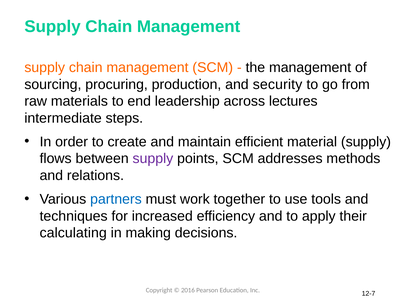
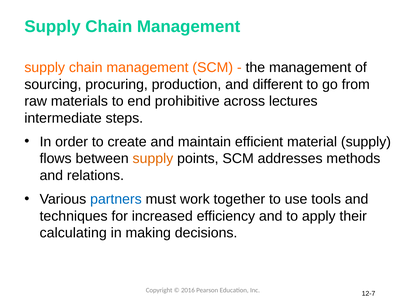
security: security -> different (278, 85)
leadership: leadership -> prohibitive (187, 101)
supply colour: purple -> orange (153, 159)
